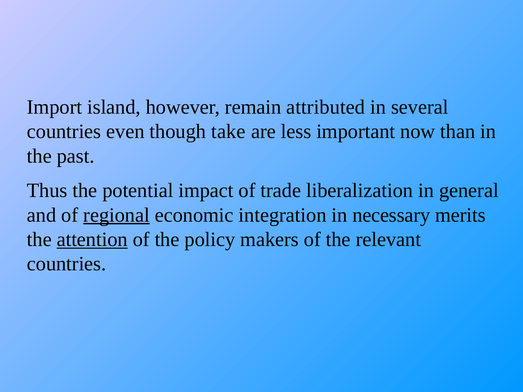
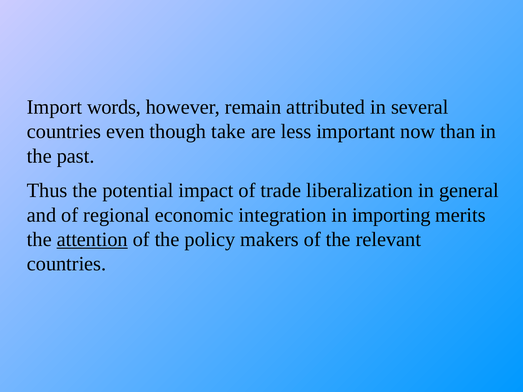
island: island -> words (114, 107)
regional underline: present -> none (116, 215)
necessary: necessary -> importing (391, 215)
